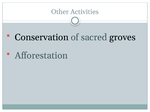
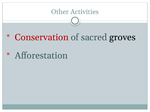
Conservation colour: black -> red (42, 37)
